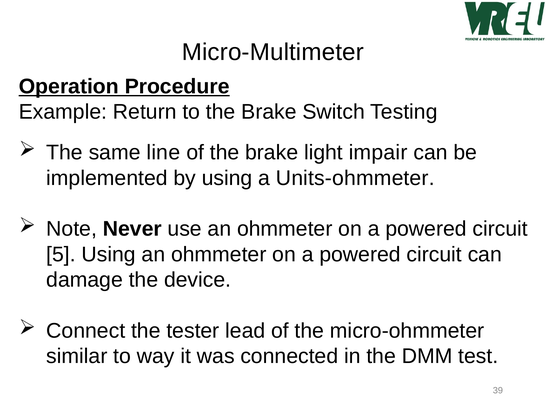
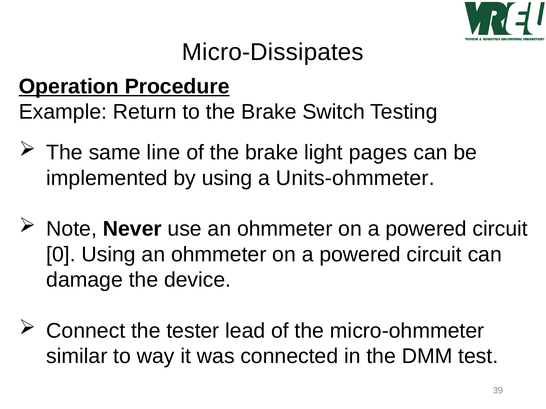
Micro-Multimeter: Micro-Multimeter -> Micro-Dissipates (273, 52)
impair: impair -> pages (378, 153)
5: 5 -> 0 (61, 255)
